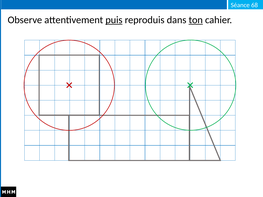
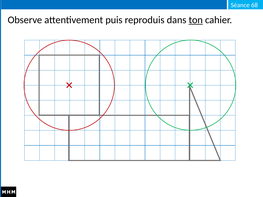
puis underline: present -> none (114, 20)
